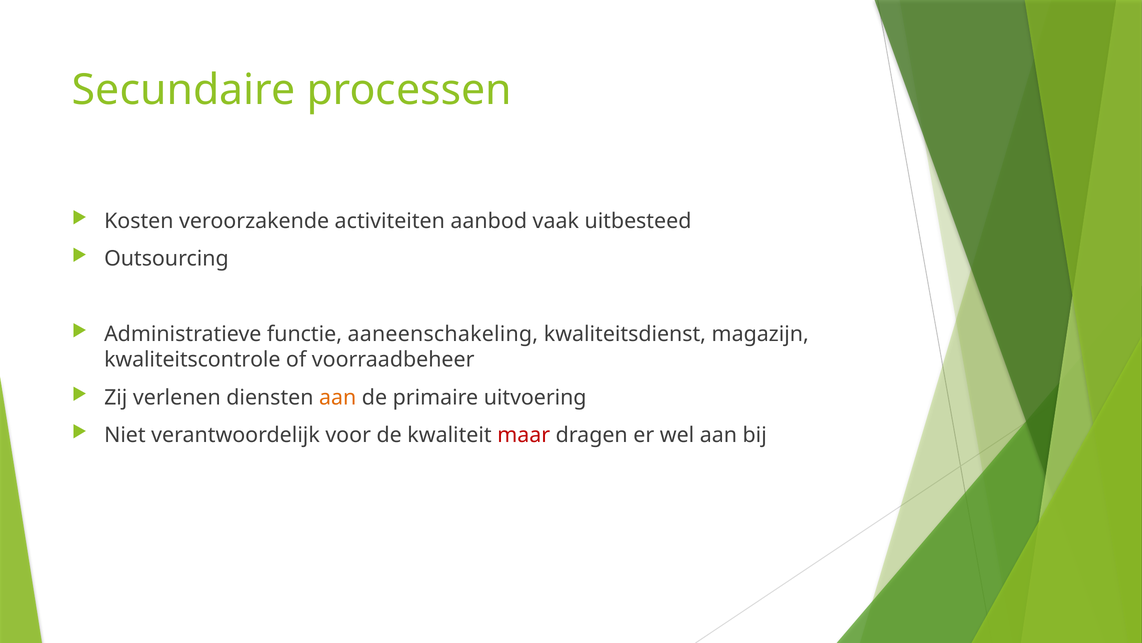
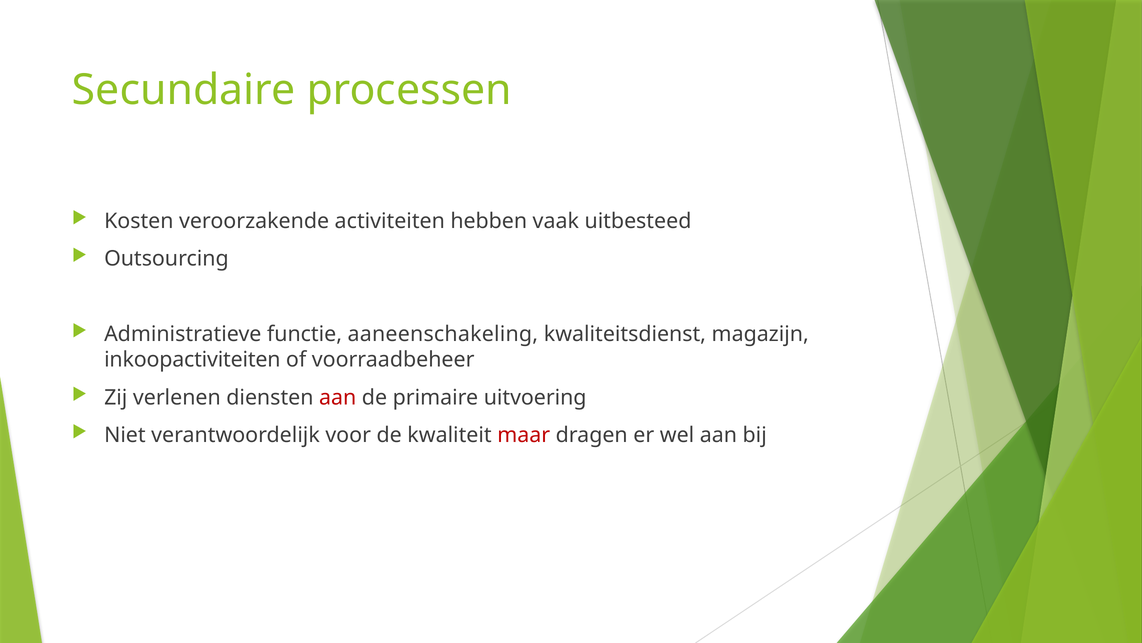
aanbod: aanbod -> hebben (489, 221)
kwaliteitscontrole: kwaliteitscontrole -> inkoopactiviteiten (192, 360)
aan colour: orange -> red (338, 397)
